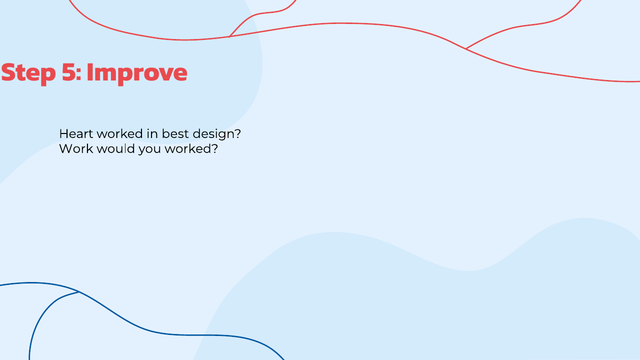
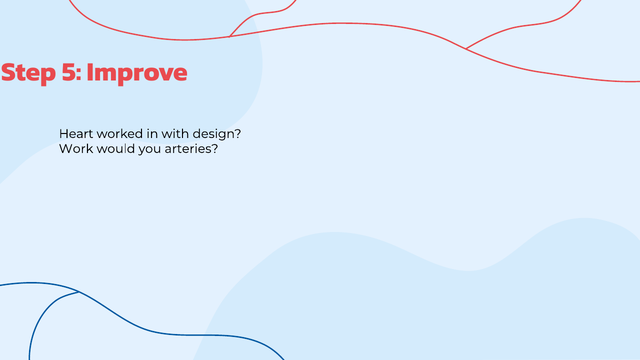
best: best -> with (175, 134)
you worked: worked -> arteries (191, 149)
